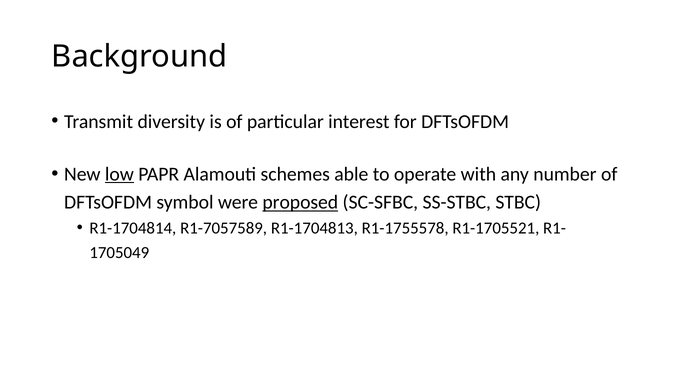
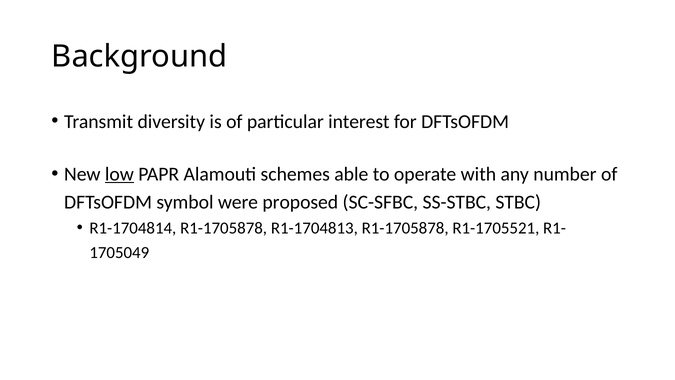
proposed underline: present -> none (300, 202)
R1-1704814 R1-7057589: R1-7057589 -> R1-1705878 (224, 228)
R1-1704813 R1-1755578: R1-1755578 -> R1-1705878 (405, 228)
